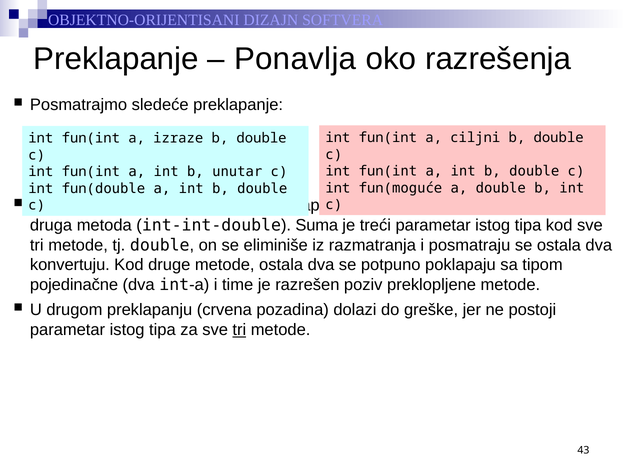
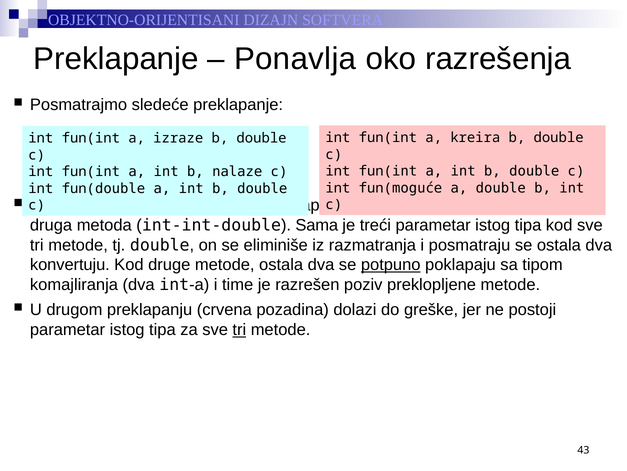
ciljni: ciljni -> kreira (475, 137)
unutar: unutar -> nalaze (237, 172)
Suma: Suma -> Sama (317, 225)
potpuno underline: none -> present (391, 264)
pojedinačne: pojedinačne -> komajliranja (74, 284)
